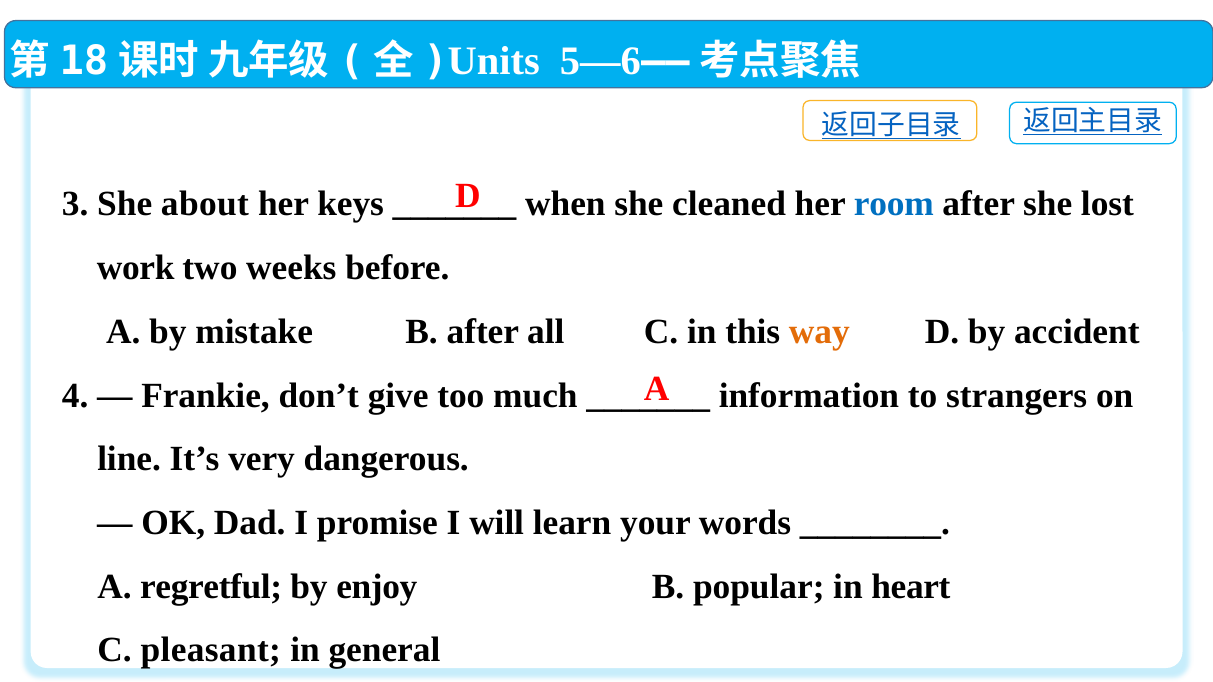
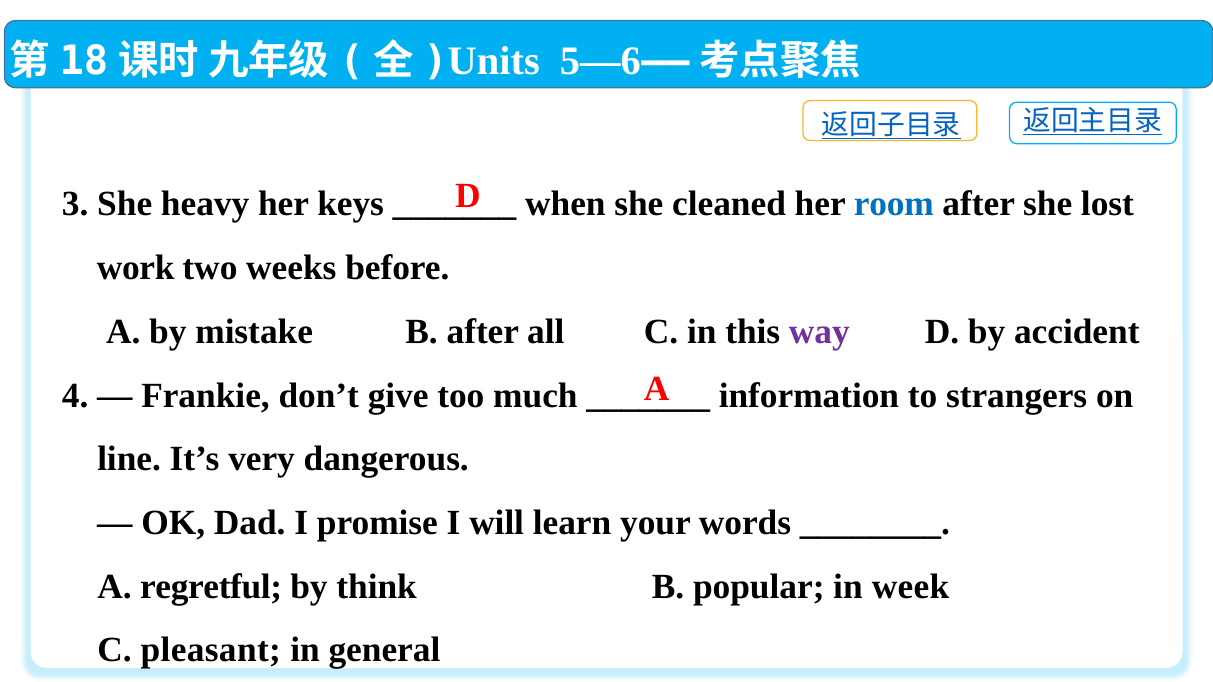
about: about -> heavy (205, 204)
way colour: orange -> purple (819, 332)
enjoy: enjoy -> think (377, 587)
heart: heart -> week (911, 587)
